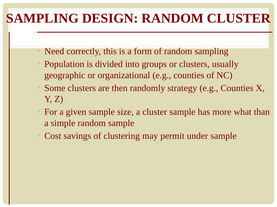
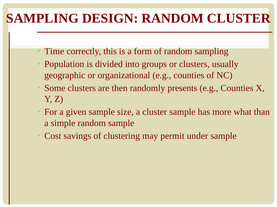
Need: Need -> Time (54, 51)
strategy: strategy -> presents (182, 88)
